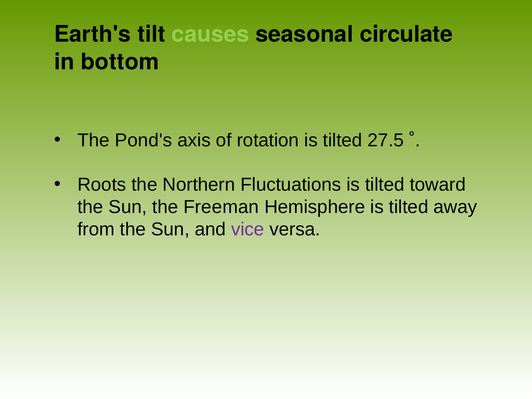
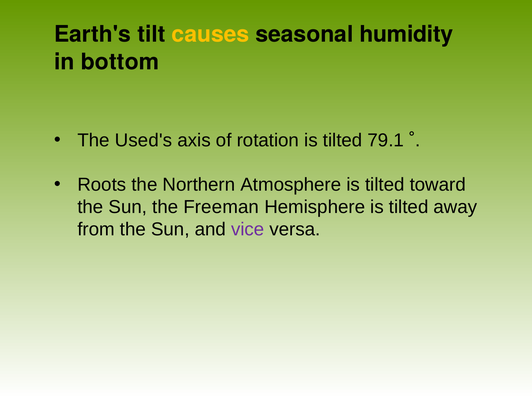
causes colour: light green -> yellow (210, 34)
circulate: circulate -> humidity (406, 34)
Pond's: Pond's -> Used's (143, 140)
27.5: 27.5 -> 79.1 (386, 140)
Fluctuations: Fluctuations -> Atmosphere (291, 185)
